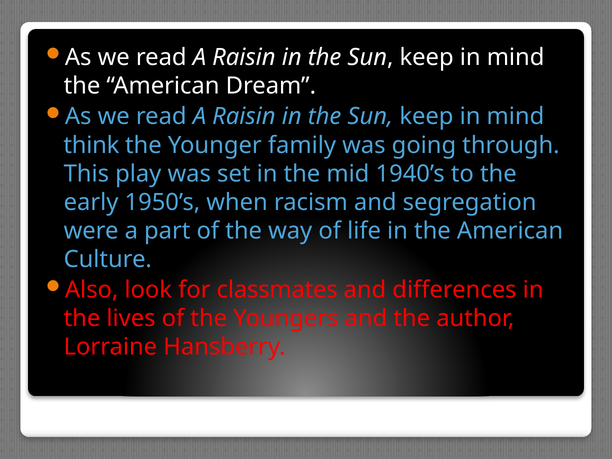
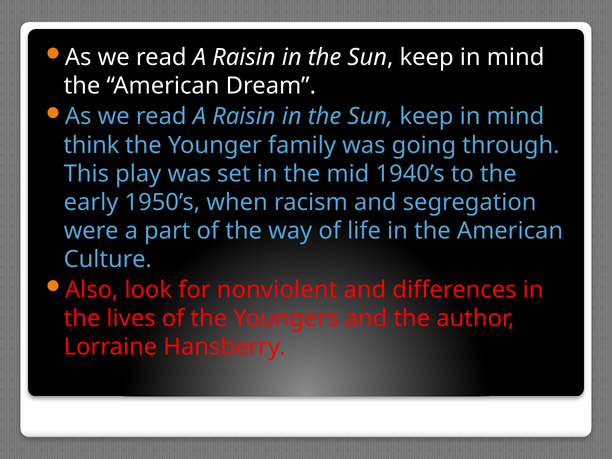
classmates: classmates -> nonviolent (277, 290)
